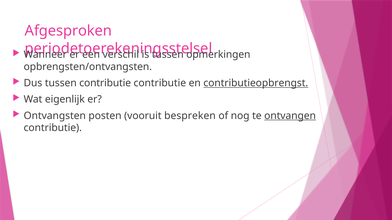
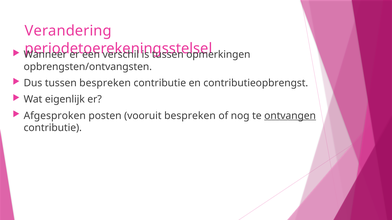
Afgesproken: Afgesproken -> Verandering (68, 31)
tussen contributie: contributie -> bespreken (105, 83)
contributieopbrengst underline: present -> none (256, 83)
Ontvangsten: Ontvangsten -> Afgesproken (55, 116)
